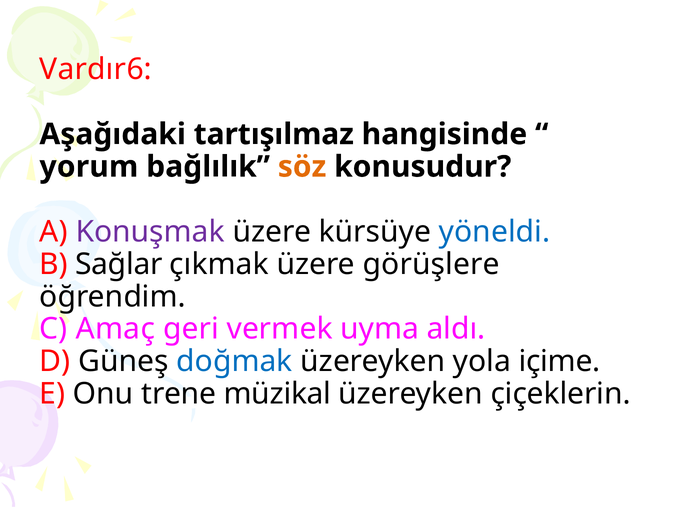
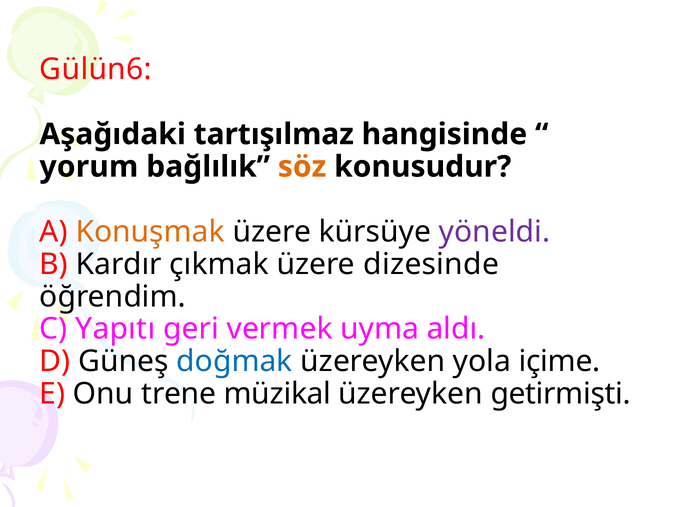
Vardır6: Vardır6 -> Gülün6 (96, 69)
Konuşmak colour: purple -> orange (150, 232)
yöneldi colour: blue -> purple (495, 232)
Sağlar: Sağlar -> Kardır (119, 264)
görüşlere: görüşlere -> dizesinde (431, 264)
Amaç: Amaç -> Yapıtı (115, 329)
çiçeklerin: çiçeklerin -> getirmişti (561, 394)
